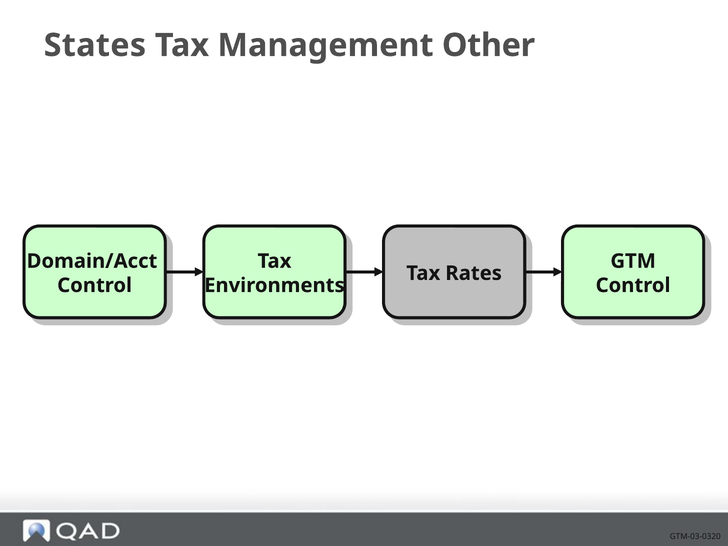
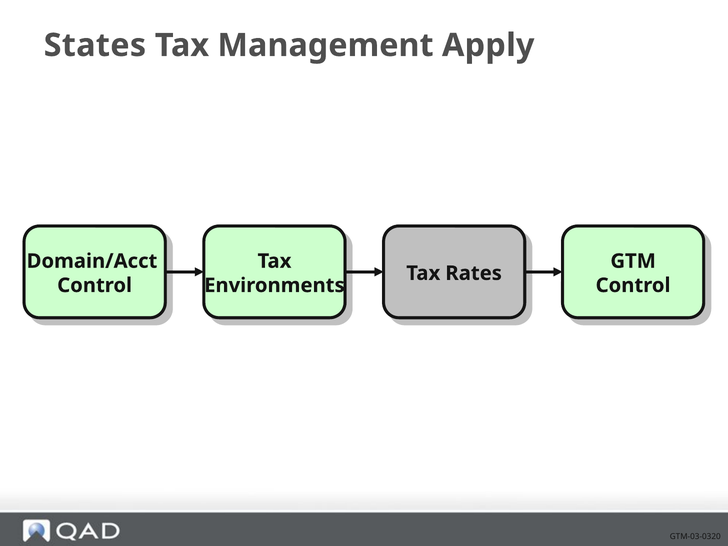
Other: Other -> Apply (488, 45)
